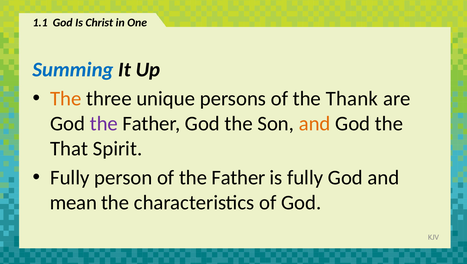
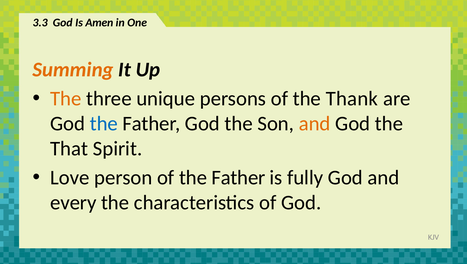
1.1: 1.1 -> 3.3 (40, 23)
Christ: Christ -> Amen (99, 23)
Summing colour: blue -> orange (73, 69)
the colour: purple -> blue (104, 123)
Fully: Fully -> Love (70, 177)
mean: mean -> every (73, 202)
